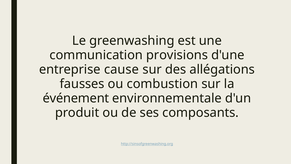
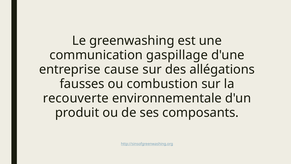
provisions: provisions -> gaspillage (177, 55)
événement: événement -> recouverte (76, 98)
